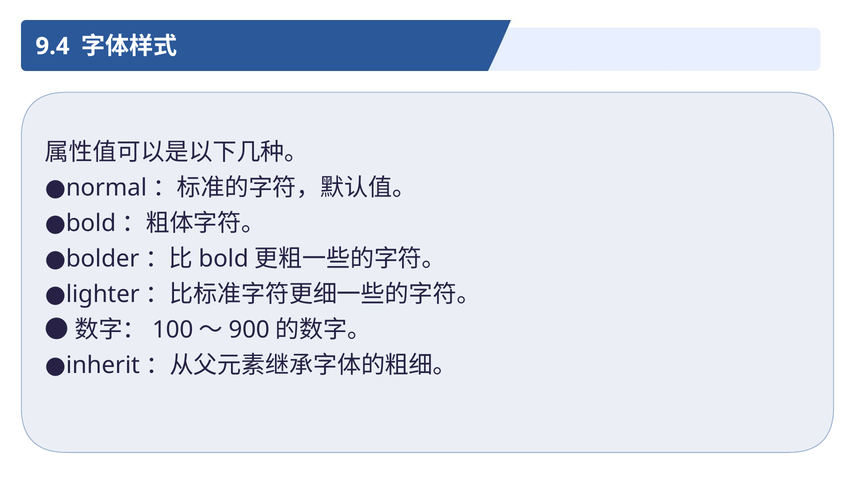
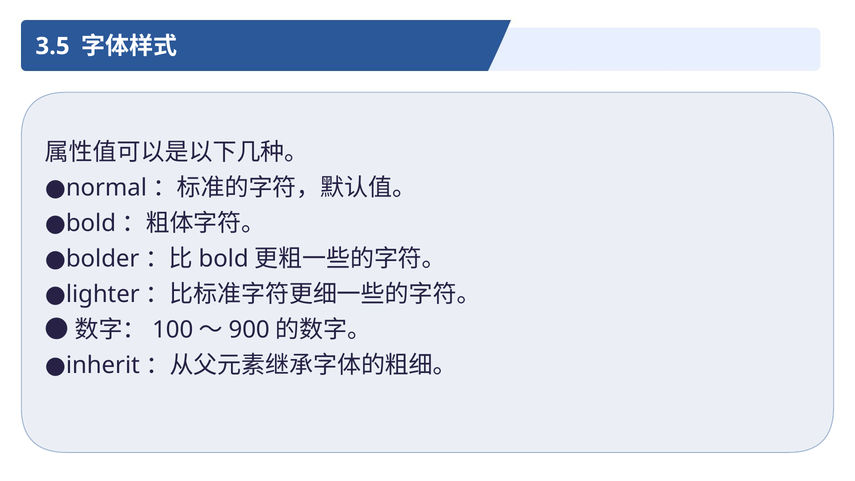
9.4: 9.4 -> 3.5 (53, 46)
